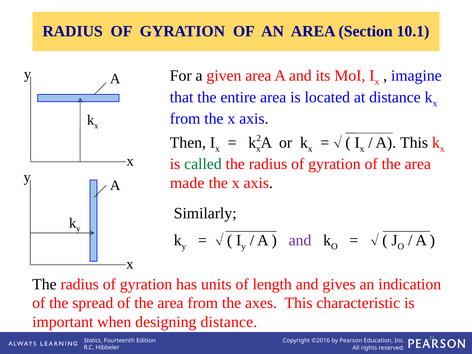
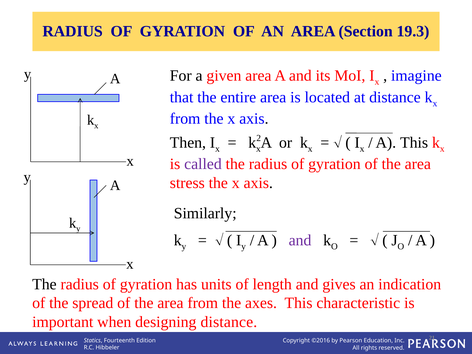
10.1: 10.1 -> 19.3 (413, 31)
called colour: green -> purple (203, 164)
made: made -> stress (187, 183)
